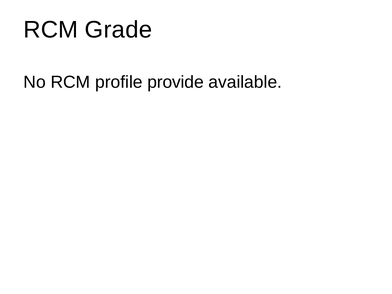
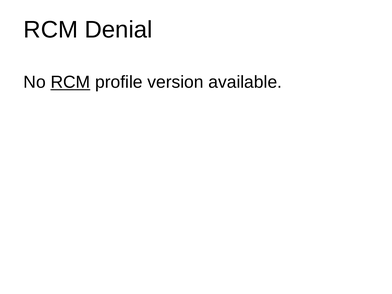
Grade: Grade -> Denial (119, 30)
RCM underline: none -> present (70, 82)
provide: provide -> version (175, 82)
